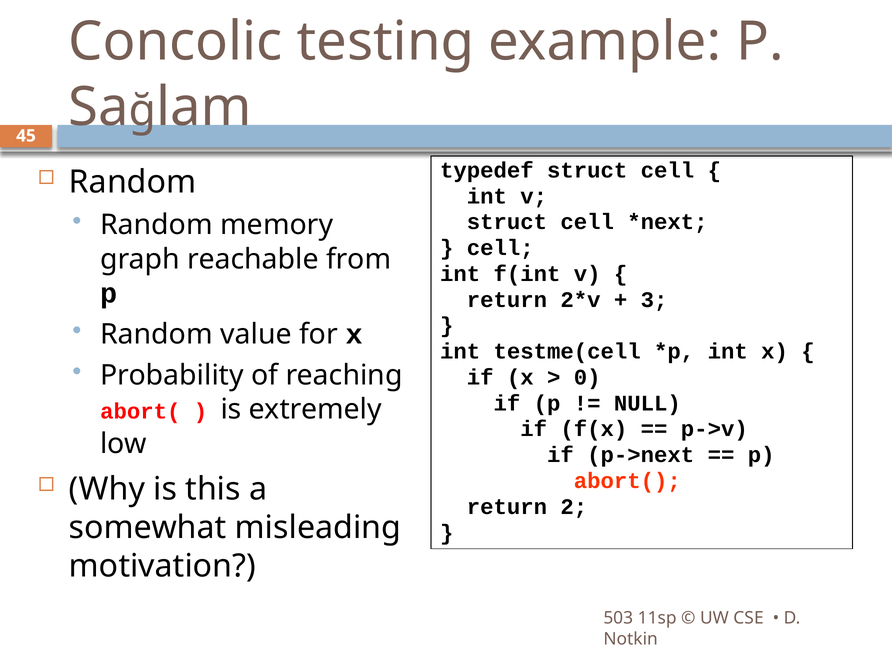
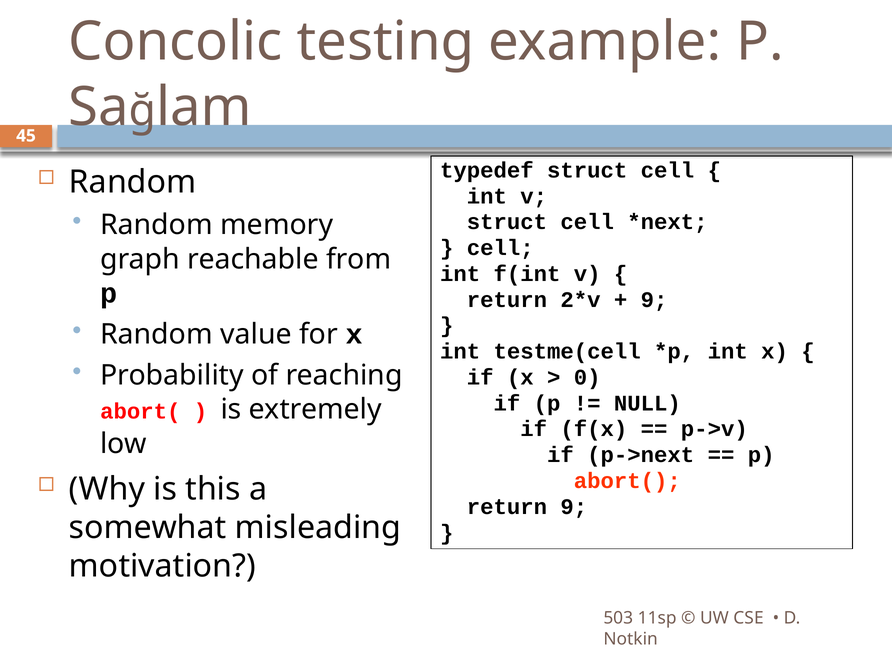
3: 3 -> 9 (654, 300)
return 2: 2 -> 9 (574, 507)
